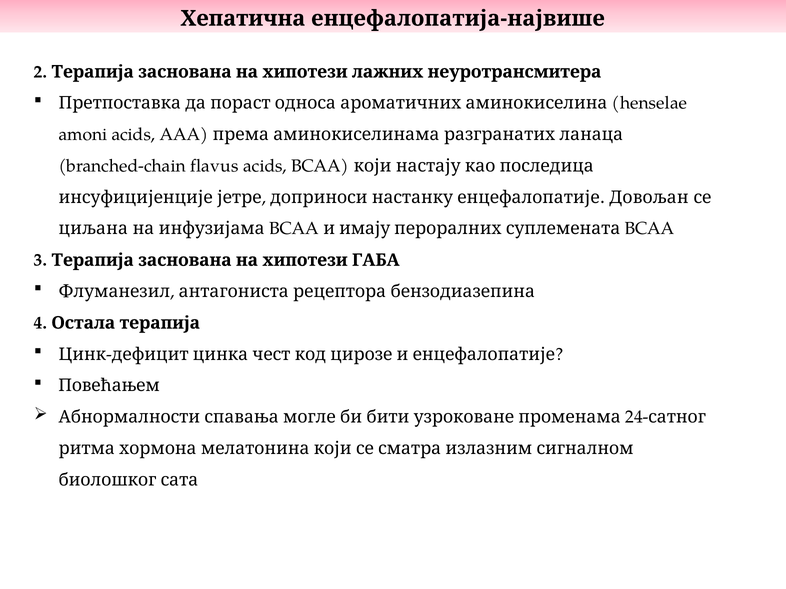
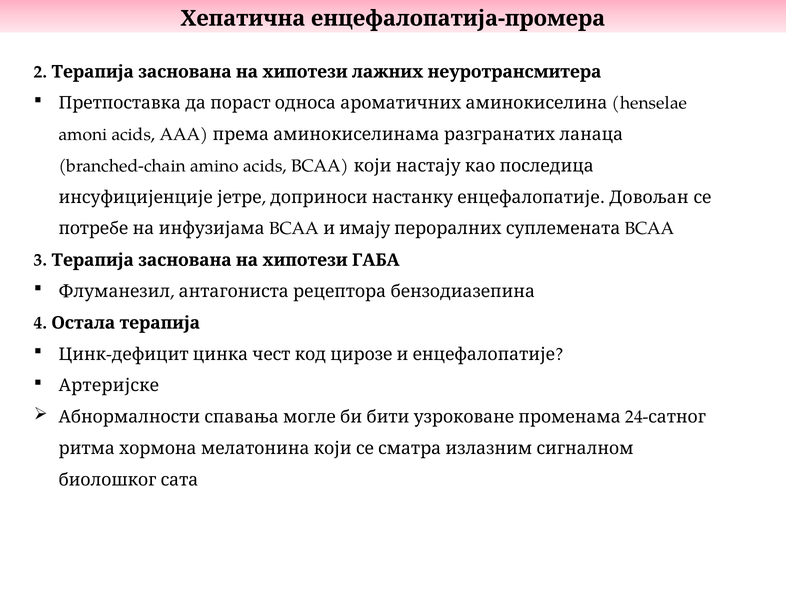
енцефалопатија-највише: енцефалопатија-највише -> енцефалопатија-промера (458, 18)
flavus: flavus -> amino (214, 166)
циљана: циљана -> потребе (93, 229)
Повећањем: Повећањем -> Артеријске (109, 386)
